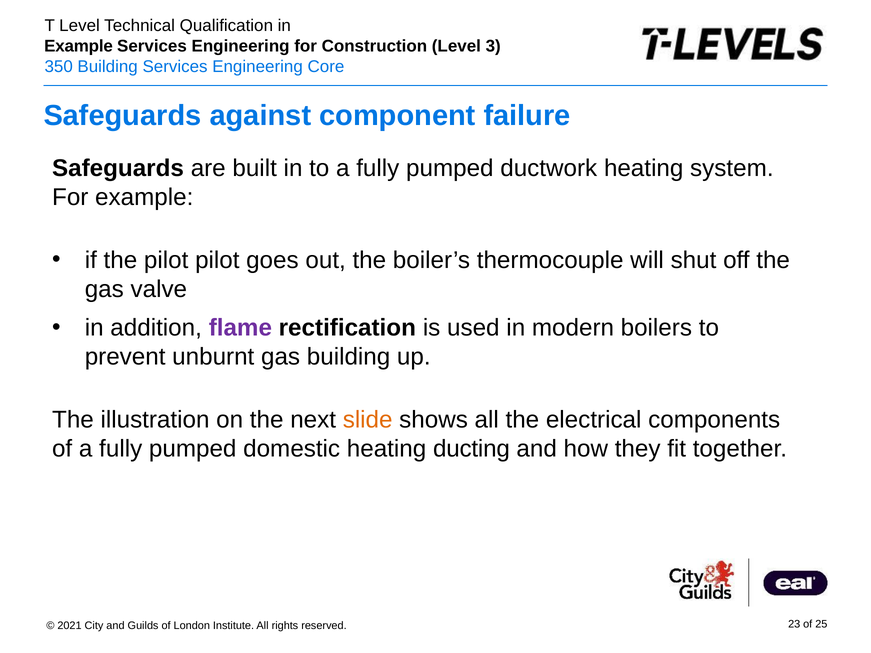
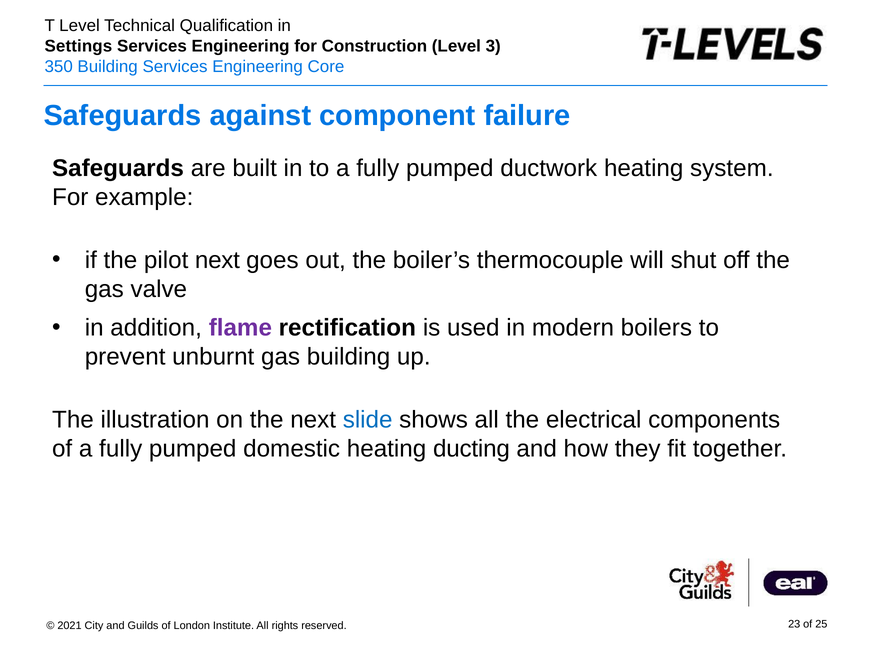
Example: Example -> Settings (78, 46)
pilot pilot: pilot -> next (217, 260)
slide colour: orange -> blue (368, 420)
